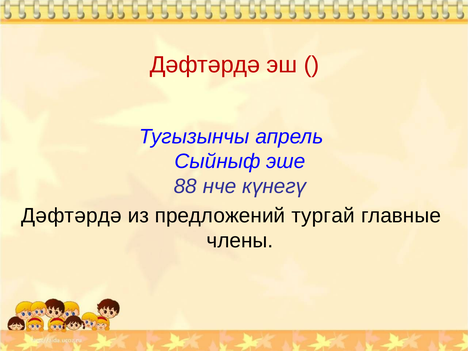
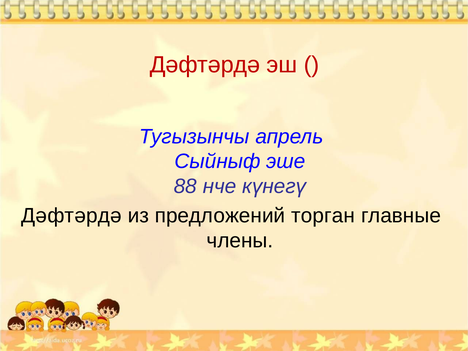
тургай: тургай -> торган (323, 216)
